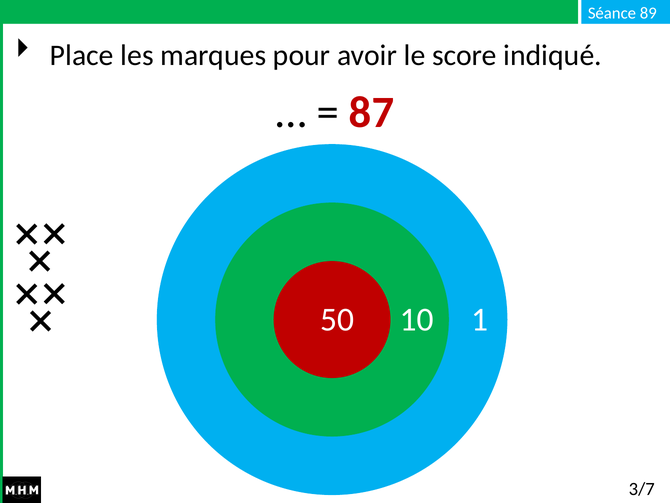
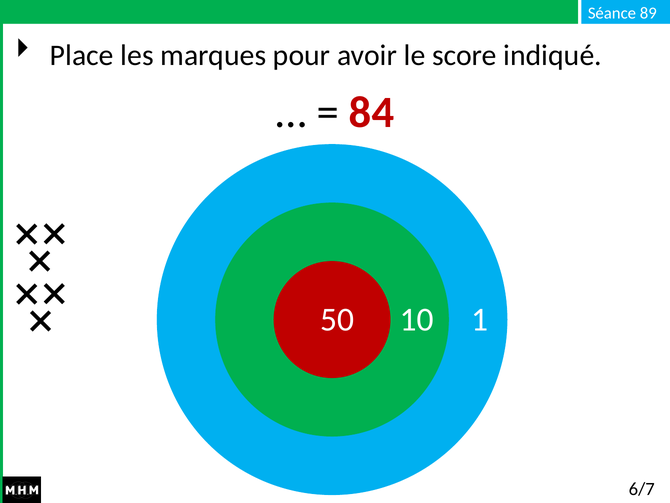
87: 87 -> 84 (372, 112)
3/7: 3/7 -> 6/7 (642, 489)
